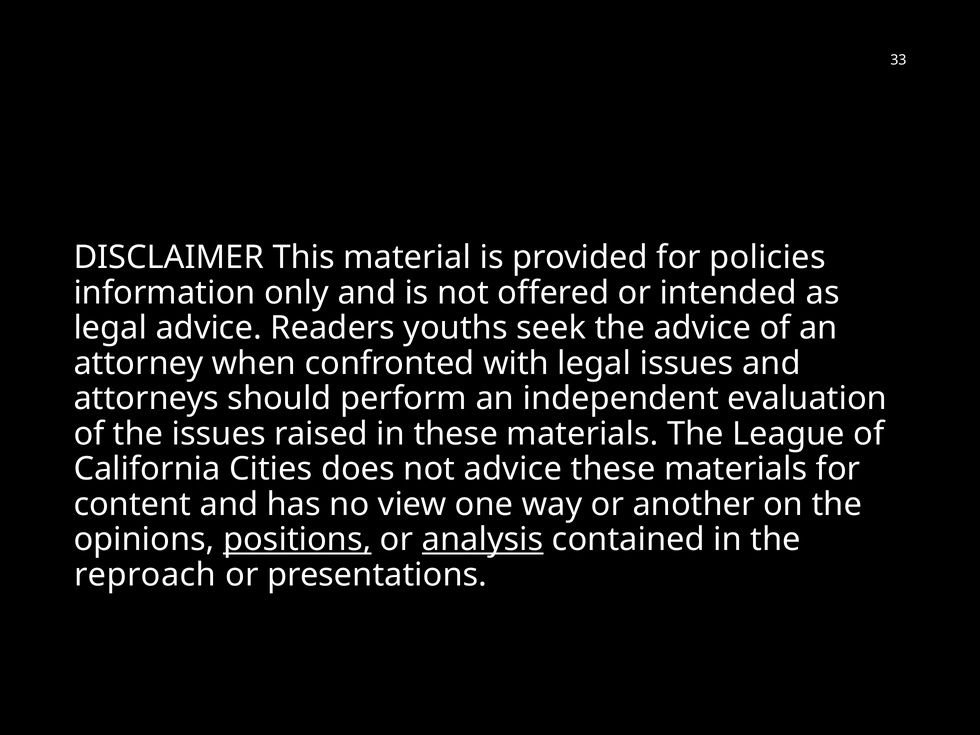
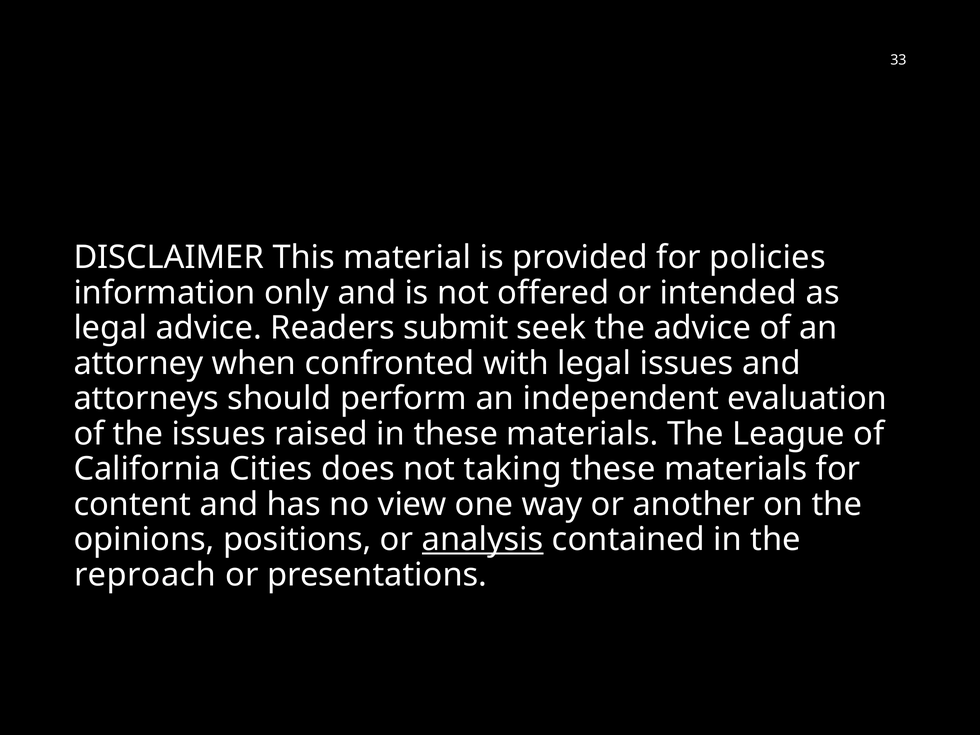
youths: youths -> submit (456, 328)
not advice: advice -> taking (513, 469)
positions underline: present -> none (297, 540)
